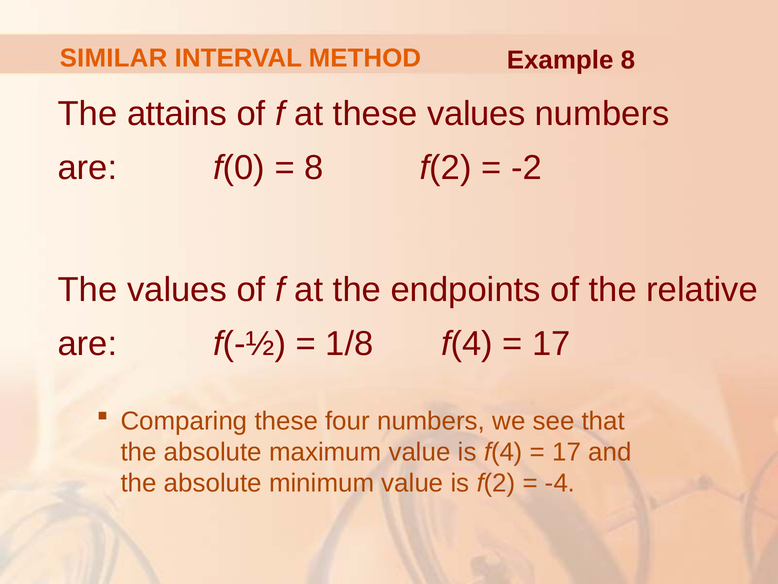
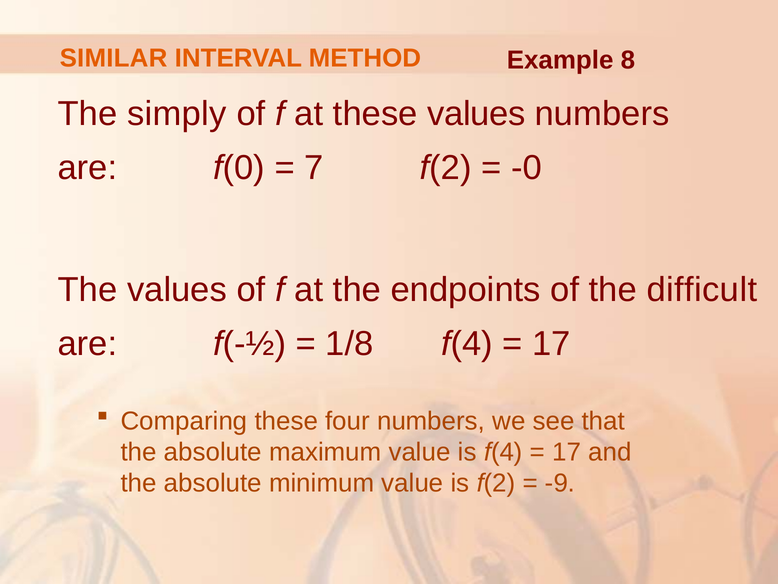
attains: attains -> simply (177, 114)
8: 8 -> 7 (314, 168)
-2: -2 -> -0 (526, 168)
relative: relative -> difficult (702, 290)
-4: -4 -> -9 (560, 483)
